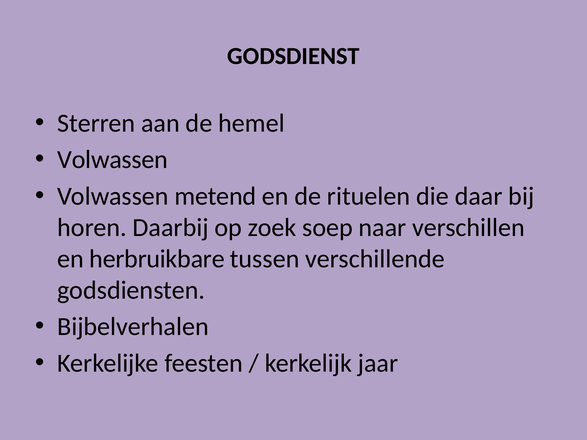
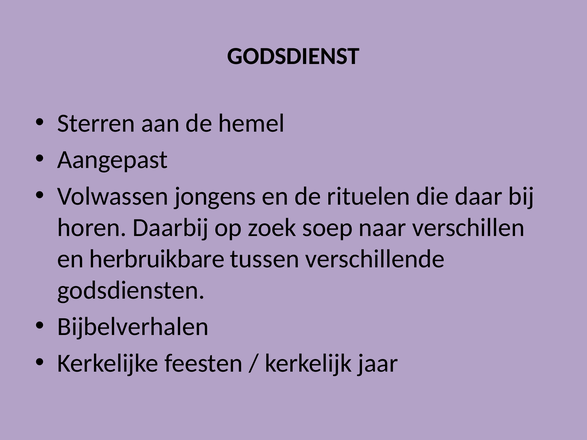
Volwassen: Volwassen -> Aangepast (113, 160)
metend: metend -> jongens (215, 196)
